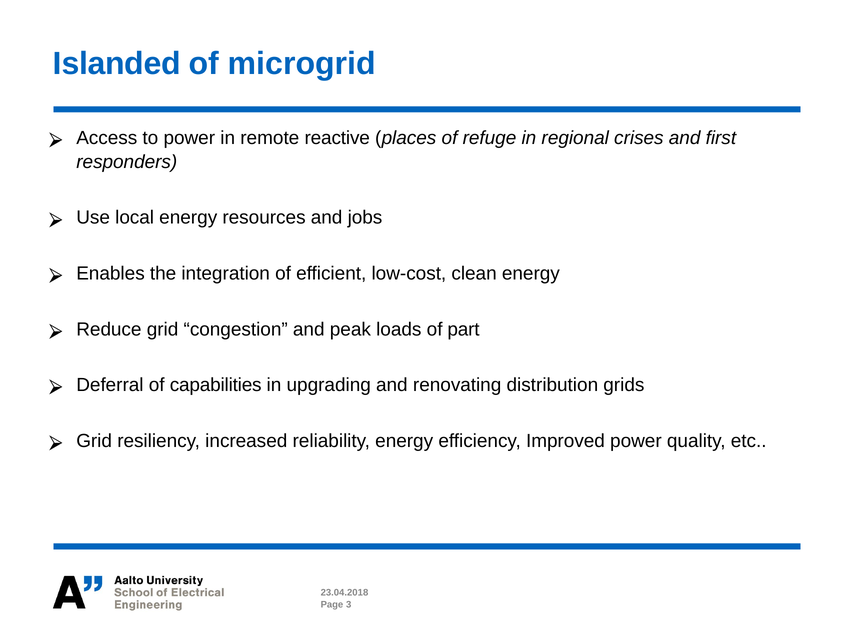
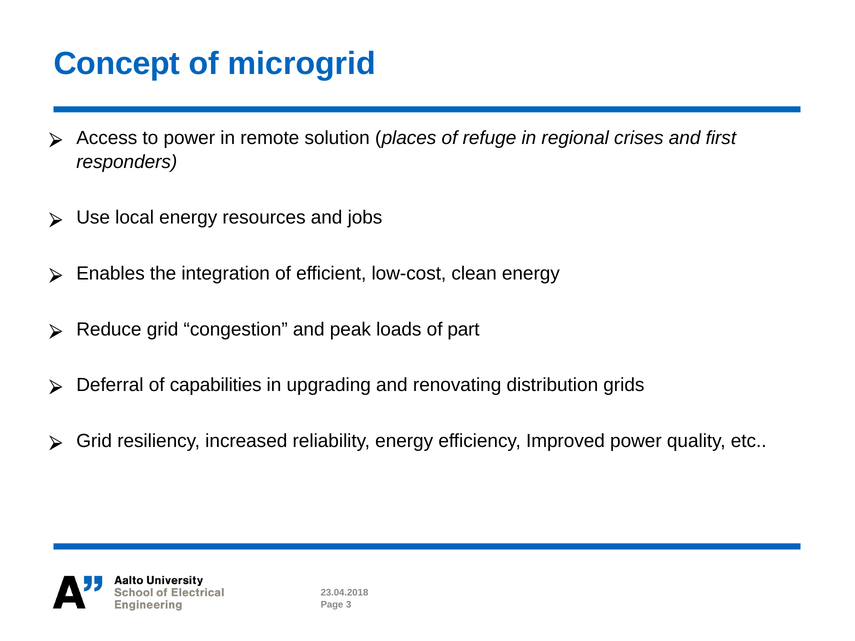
Islanded: Islanded -> Concept (117, 64)
reactive: reactive -> solution (337, 138)
